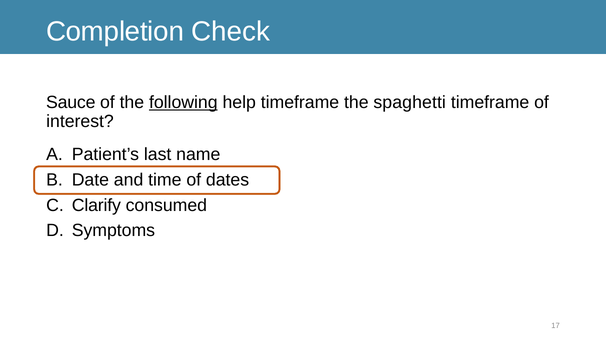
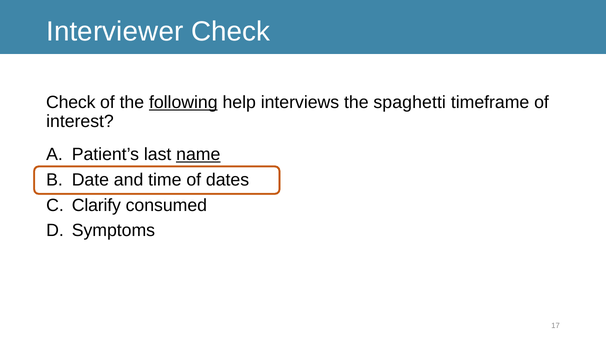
Completion: Completion -> Interviewer (115, 32)
Sauce: Sauce -> Check (71, 102)
help timeframe: timeframe -> interviews (300, 102)
name underline: none -> present (198, 154)
